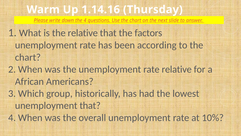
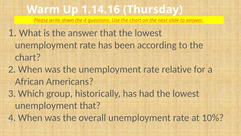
the relative: relative -> answer (83, 33)
that the factors: factors -> lowest (148, 33)
